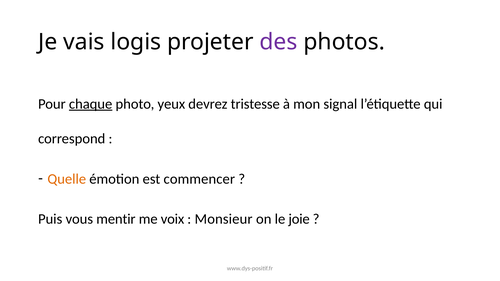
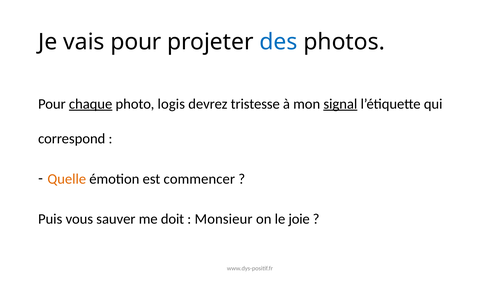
vais logis: logis -> pour (136, 42)
des colour: purple -> blue (279, 42)
yeux: yeux -> logis (171, 104)
signal underline: none -> present (340, 104)
mentir: mentir -> sauver (116, 219)
voix: voix -> doit (173, 219)
